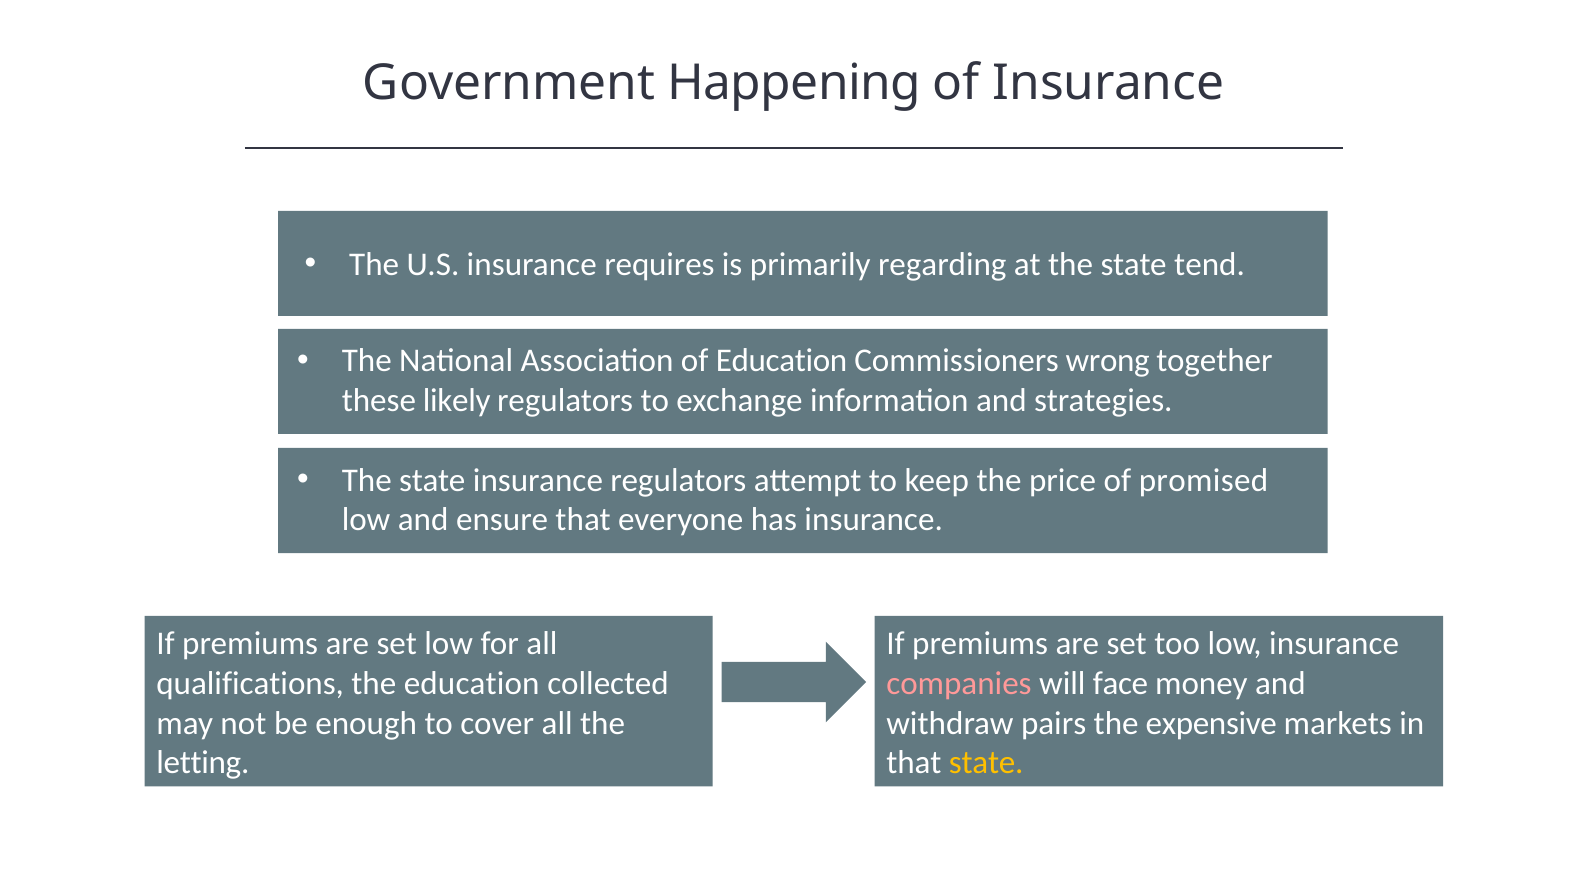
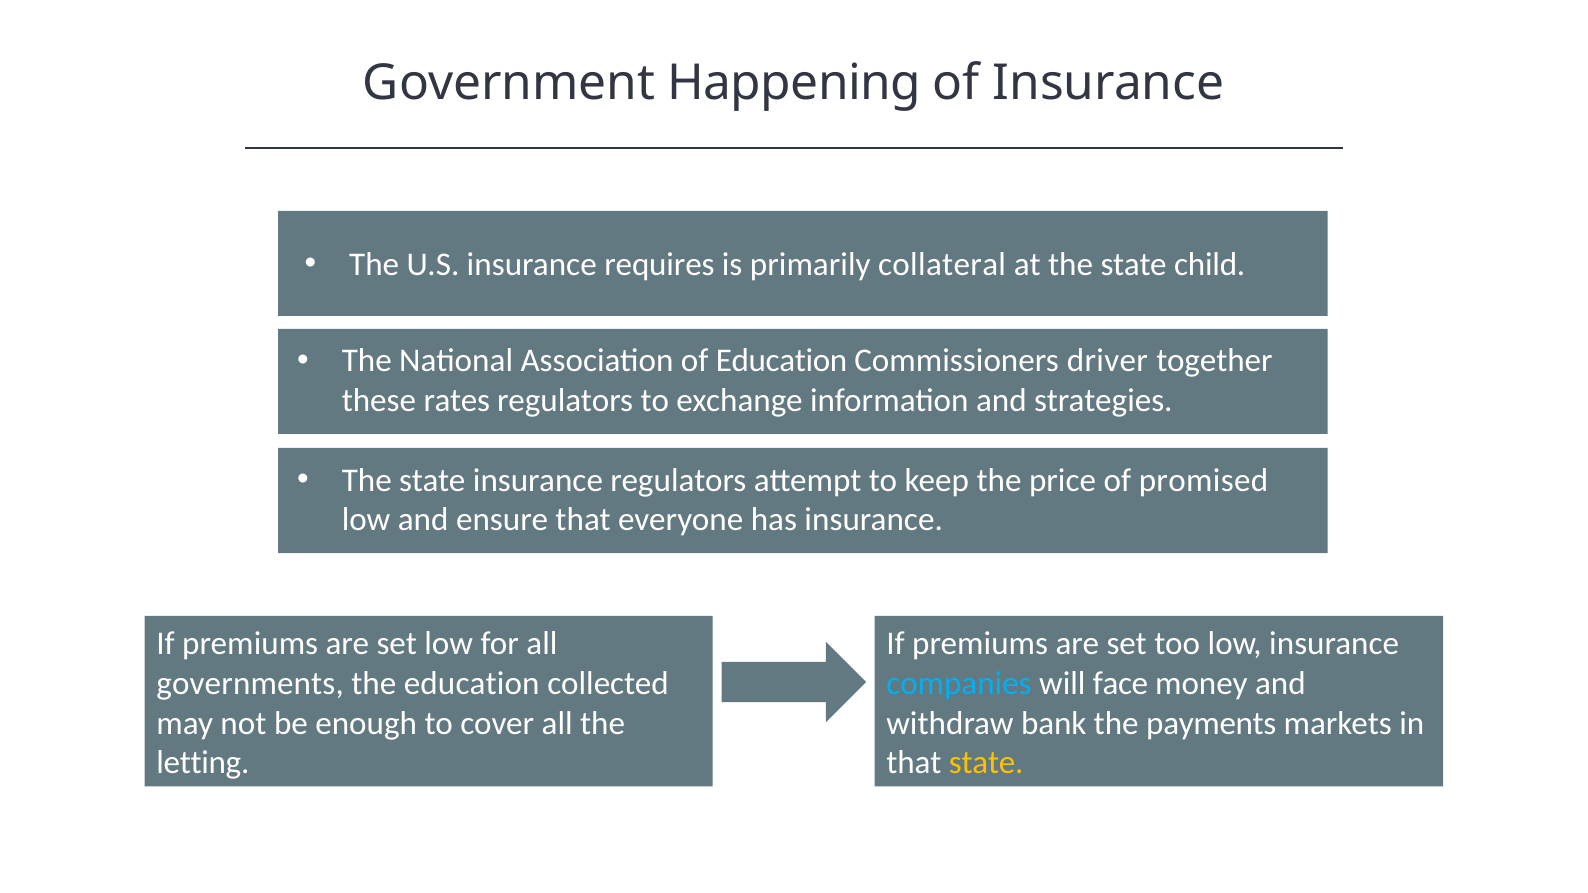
regarding: regarding -> collateral (942, 264)
tend: tend -> child (1210, 264)
wrong: wrong -> driver (1107, 361)
likely: likely -> rates (457, 401)
qualifications: qualifications -> governments (250, 684)
companies colour: pink -> light blue (959, 684)
pairs: pairs -> bank (1054, 724)
expensive: expensive -> payments (1211, 724)
